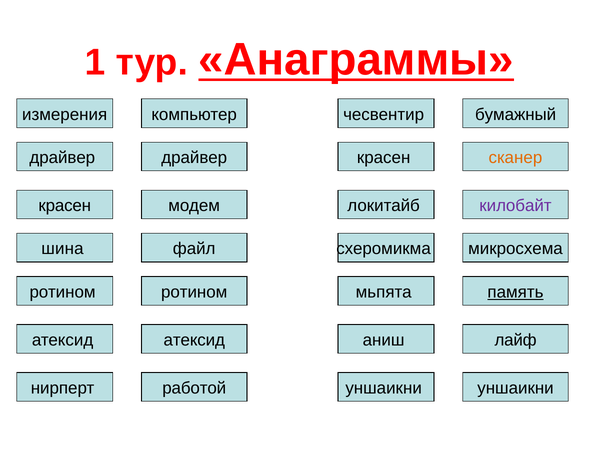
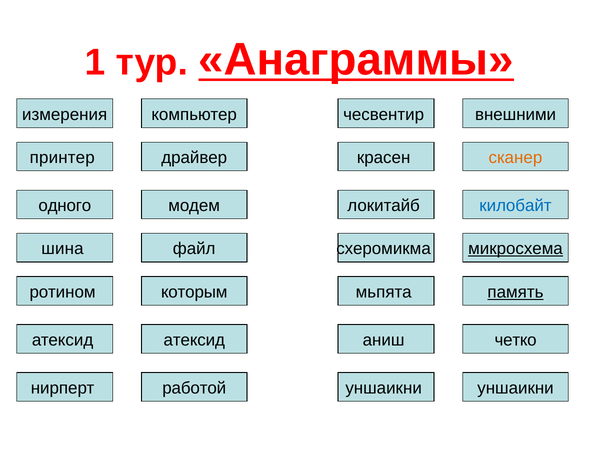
бумажный: бумажный -> внешними (516, 114)
драйвер: драйвер -> принтер (62, 158)
красен: красен -> одного (65, 206)
килобайт colour: purple -> blue (515, 206)
микросхема underline: none -> present (515, 249)
ротином ротином: ротином -> которым (194, 292)
лайф: лайф -> четко (516, 340)
